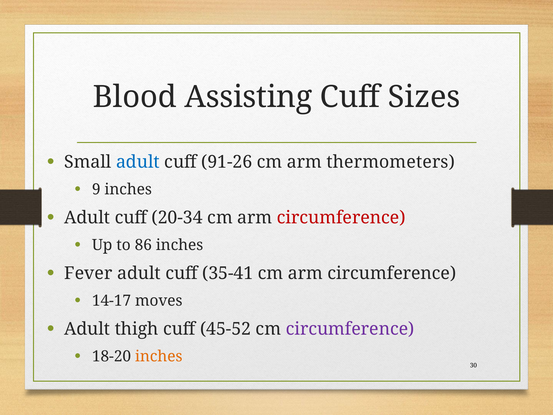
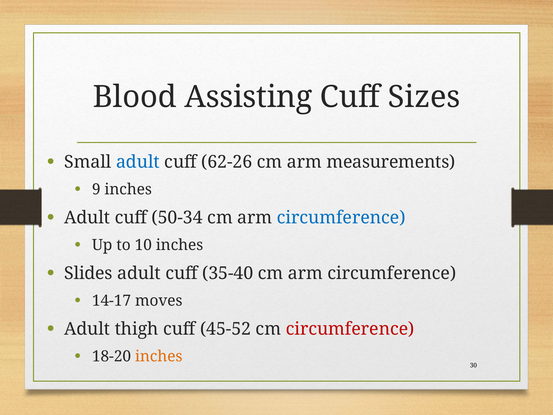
91-26: 91-26 -> 62-26 (227, 162)
thermometers: thermometers -> measurements (391, 162)
20-34: 20-34 -> 50-34 (177, 218)
circumference colour: red -> blue (341, 218)
86: 86 -> 10 (143, 245)
Fever: Fever -> Slides (88, 273)
35-41: 35-41 -> 35-40 (228, 273)
circumference colour: purple -> red (350, 329)
